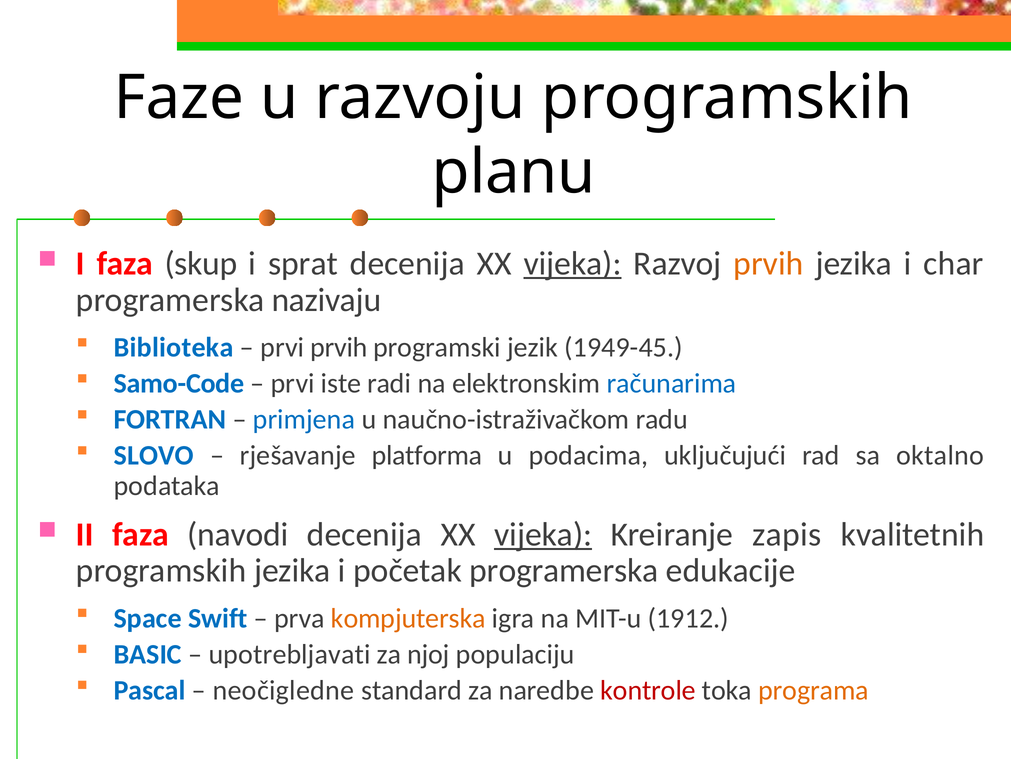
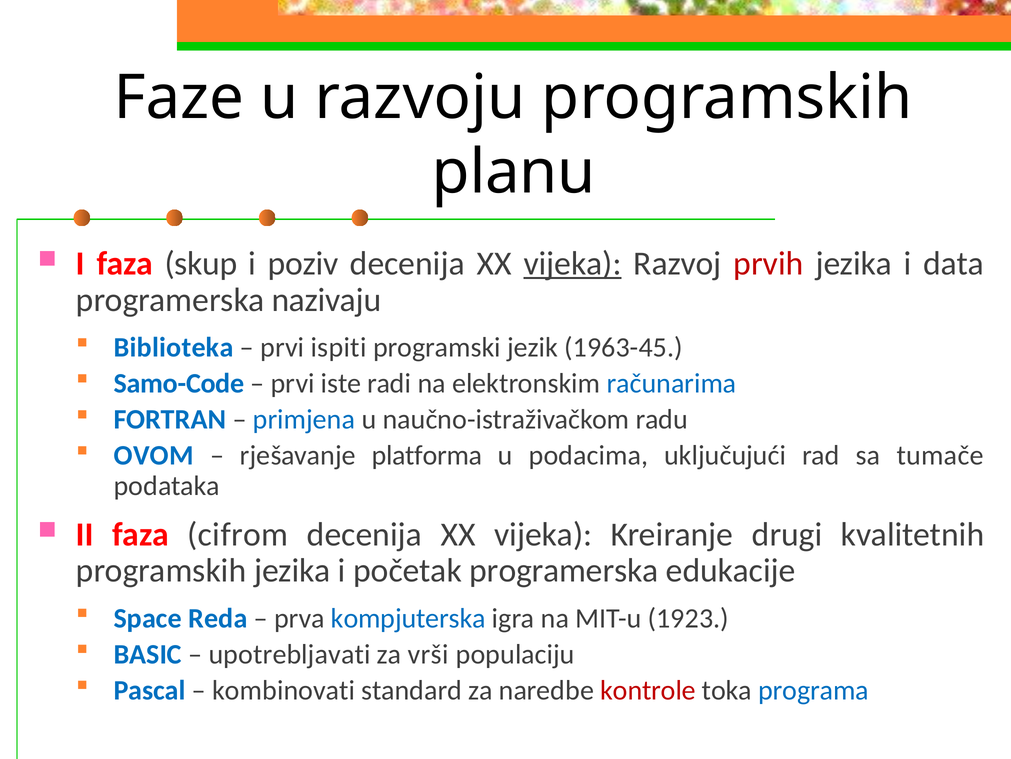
sprat: sprat -> poziv (303, 263)
prvih colour: orange -> red (768, 263)
char: char -> data (954, 263)
prvi prvih: prvih -> ispiti (339, 347)
1949-45: 1949-45 -> 1963-45 (624, 347)
SLOVO: SLOVO -> OVOM (154, 455)
oktalno: oktalno -> tumače (940, 455)
navodi: navodi -> cifrom (238, 534)
vijeka underline: present -> none (543, 534)
zapis: zapis -> drugi (787, 534)
Swift: Swift -> Reda (218, 618)
kompjuterska colour: orange -> blue (408, 618)
1912: 1912 -> 1923 (688, 618)
njoj: njoj -> vrši (428, 654)
neočigledne: neočigledne -> kombinovati (284, 690)
programa colour: orange -> blue (813, 690)
